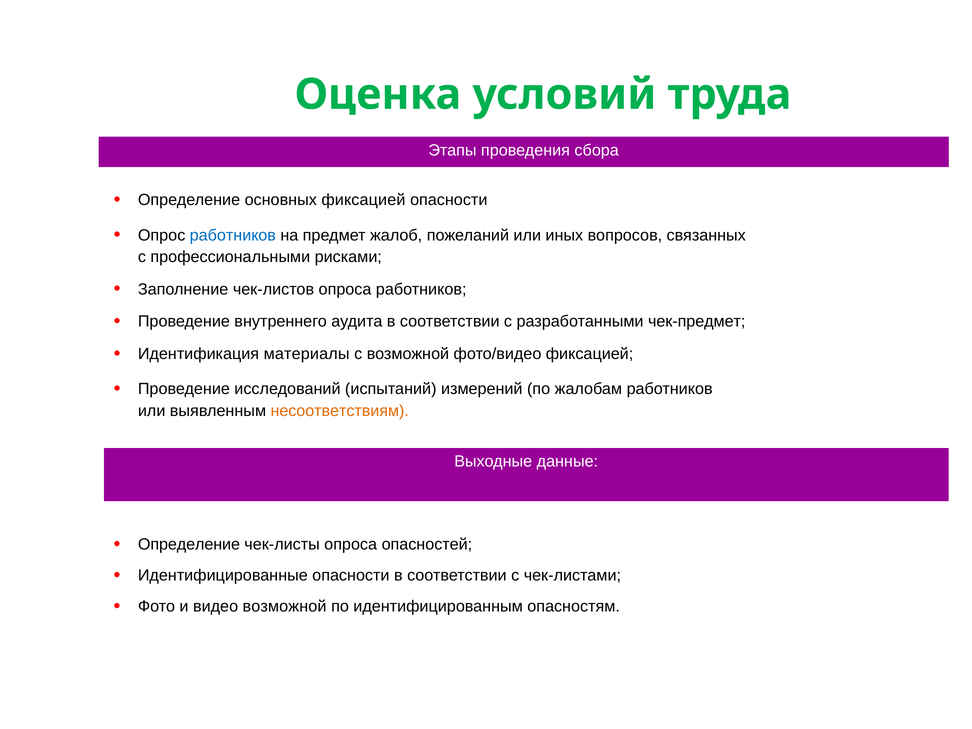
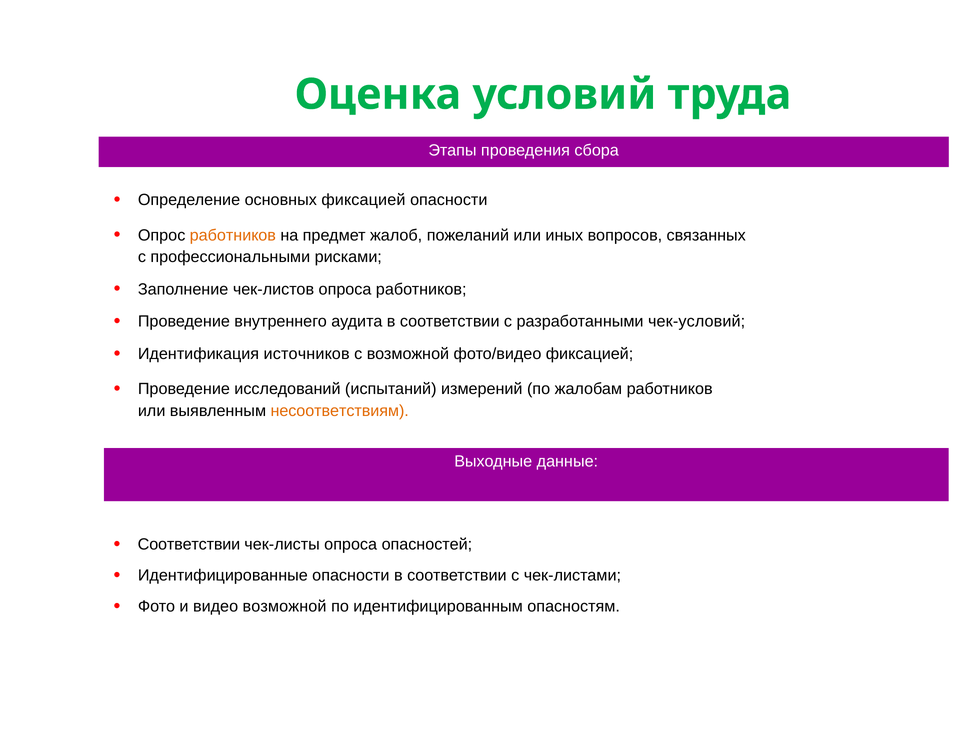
работников colour: blue -> orange (233, 235)
чек-предмет: чек-предмет -> чек-условий (697, 322)
материалы: материалы -> источников (307, 354)
Определение: Определение -> Соответствии (189, 544)
